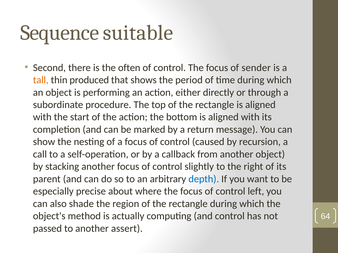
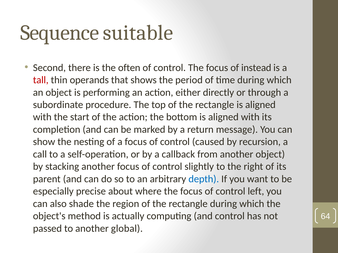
sender: sender -> instead (256, 68)
tall colour: orange -> red (41, 80)
produced: produced -> operands (89, 80)
assert: assert -> global (127, 229)
